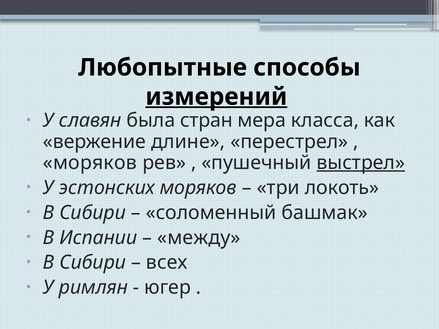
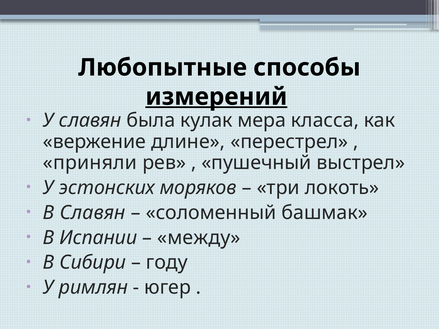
стран: стран -> кулак (206, 121)
моряков: моряков -> приняли (90, 163)
выстрел underline: present -> none (361, 163)
Сибири: Сибири -> Славян (93, 213)
всех: всех -> году (167, 263)
